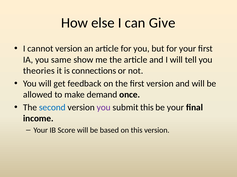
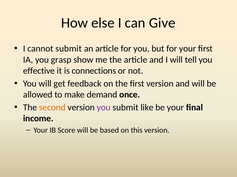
cannot version: version -> submit (69, 49)
same: same -> grasp (61, 60)
theories: theories -> effective (39, 71)
second colour: blue -> orange (52, 108)
submit this: this -> like (147, 108)
